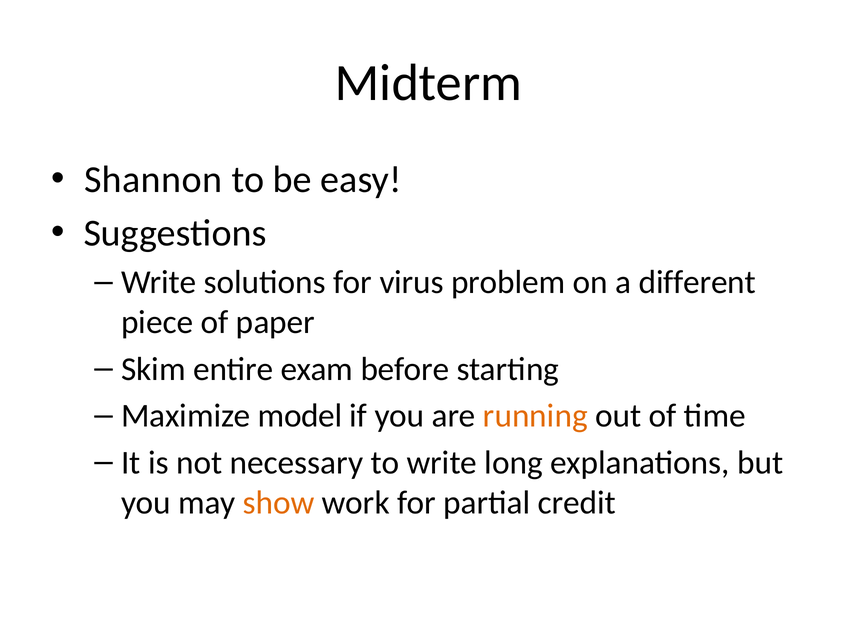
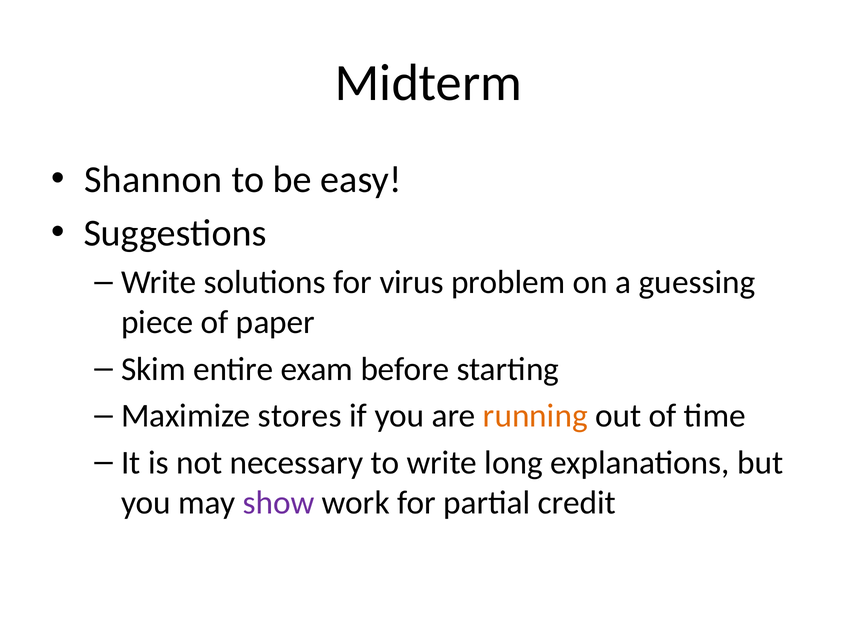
different: different -> guessing (697, 282)
model: model -> stores (300, 416)
show colour: orange -> purple (279, 502)
